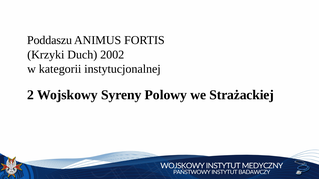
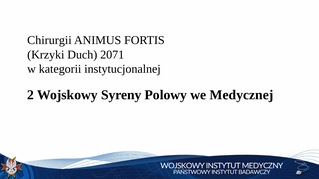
Poddaszu: Poddaszu -> Chirurgii (49, 40)
2002: 2002 -> 2071 (112, 55)
Strażackiej: Strażackiej -> Medycznej (242, 95)
